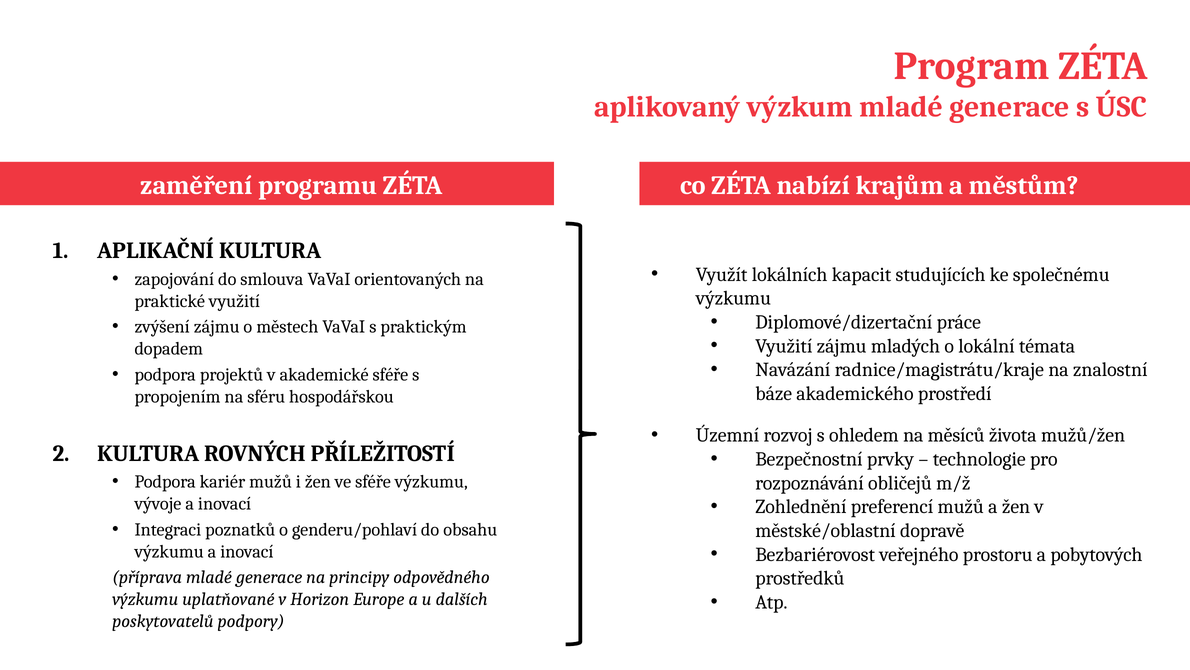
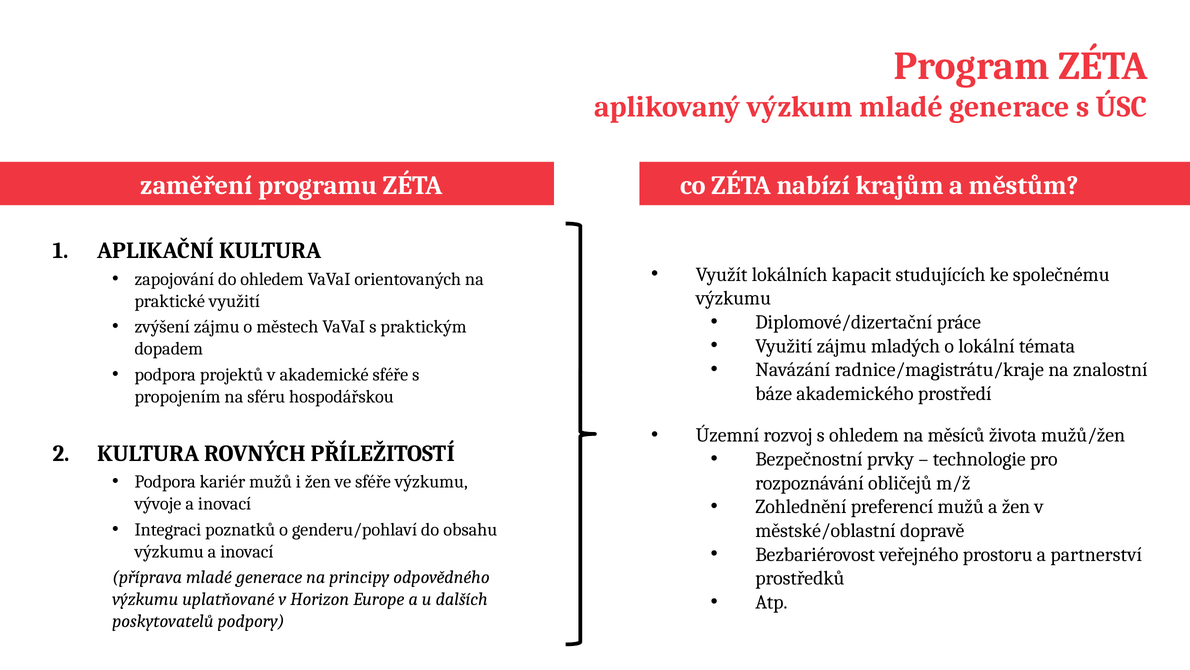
do smlouva: smlouva -> ohledem (272, 279)
pobytových: pobytových -> partnerství (1096, 554)
